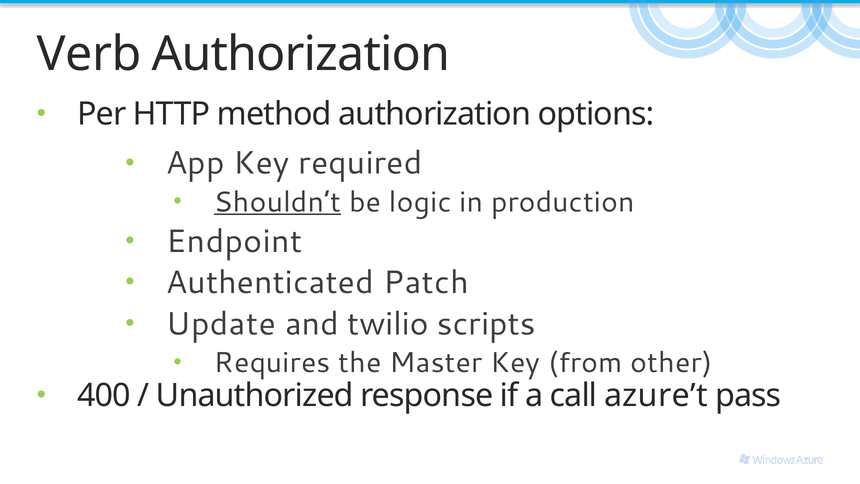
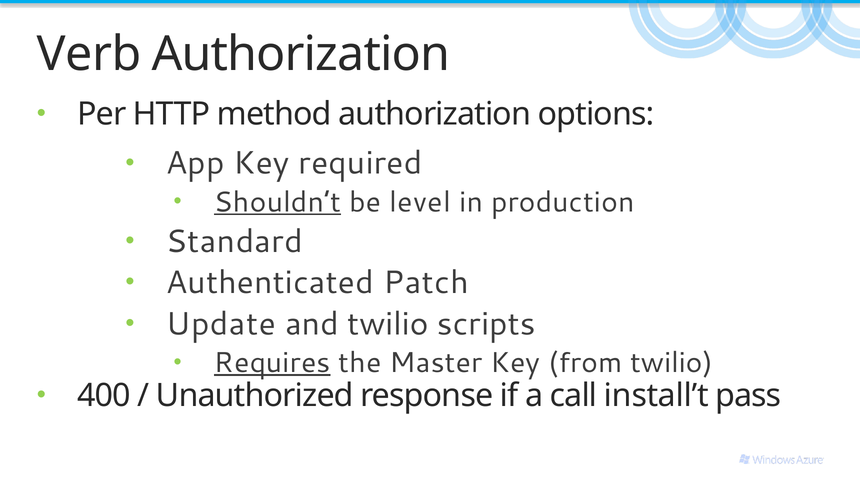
logic: logic -> level (420, 202)
Endpoint: Endpoint -> Standard (234, 241)
Requires underline: none -> present (272, 363)
from other: other -> twilio (672, 363)
azure’t: azure’t -> install’t (656, 396)
